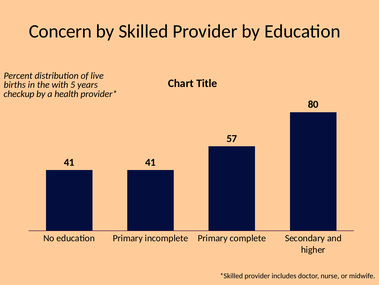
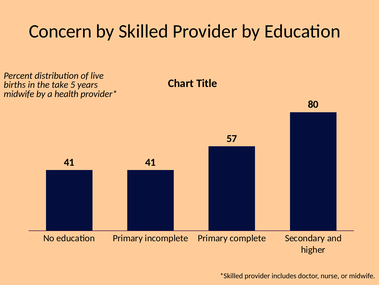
with: with -> take (60, 85)
checkup: checkup -> midwife (19, 94)
